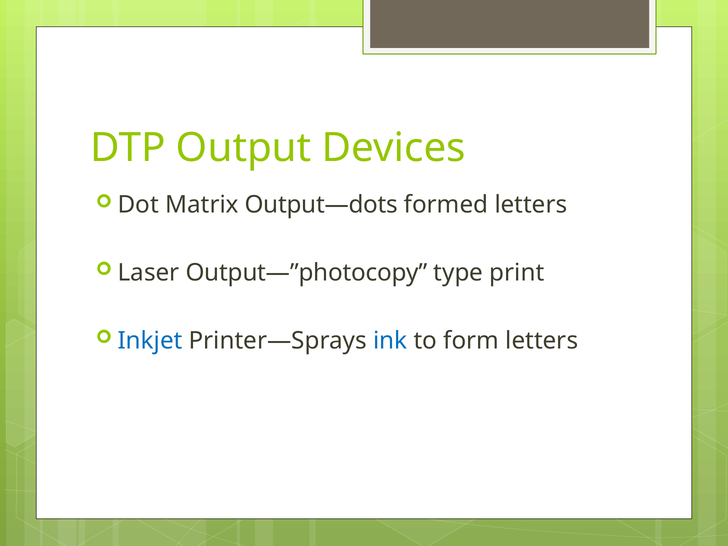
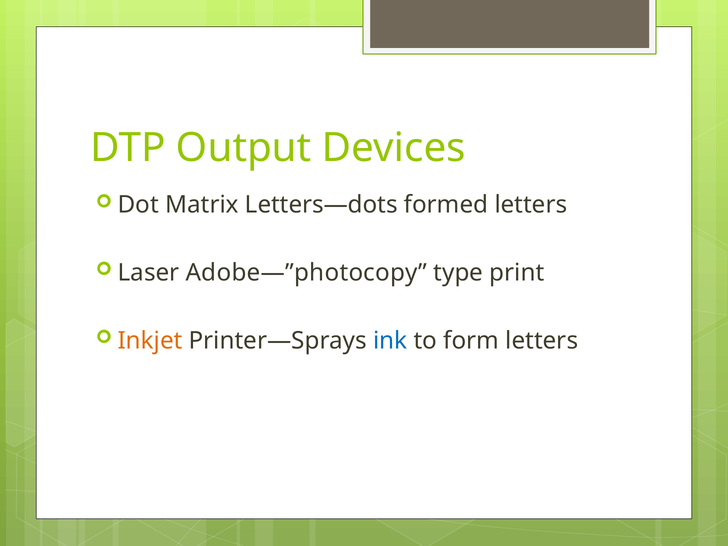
Output—dots: Output—dots -> Letters—dots (321, 205)
Output—”photocopy: Output—”photocopy -> Adobe—”photocopy (306, 273)
Inkjet colour: blue -> orange (150, 341)
